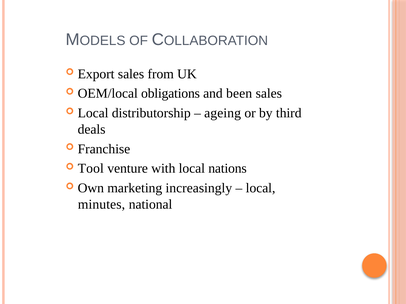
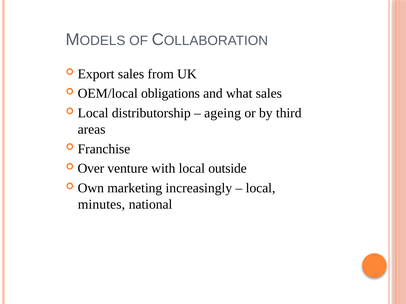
been: been -> what (239, 94)
deals: deals -> areas (92, 130)
Tool: Tool -> Over (91, 169)
nations: nations -> outside (228, 169)
